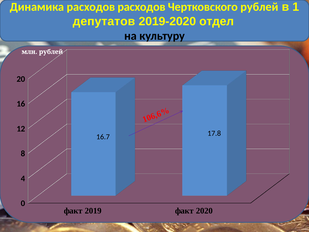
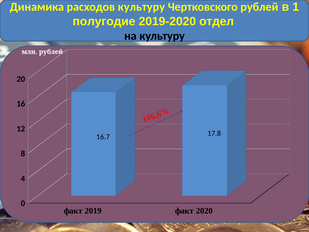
расходов расходов: расходов -> культуру (141, 7)
депутатов: депутатов -> полугодие (104, 21)
